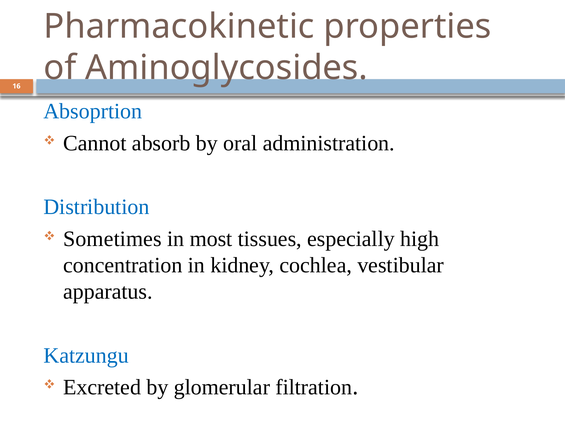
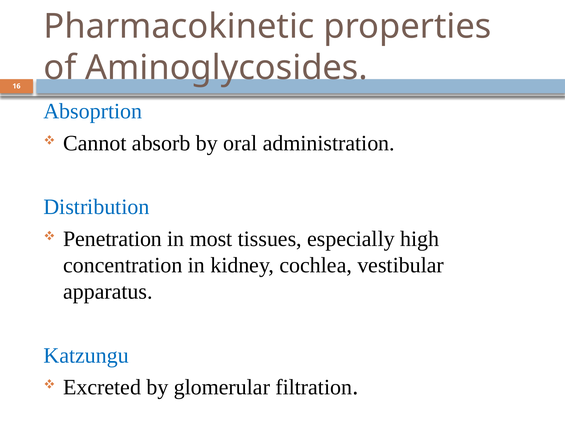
Sometimes: Sometimes -> Penetration (113, 239)
